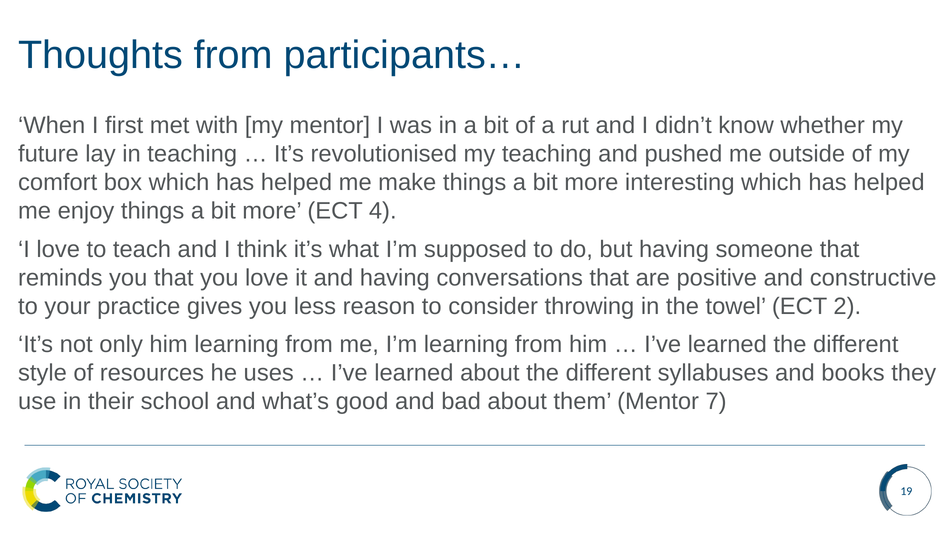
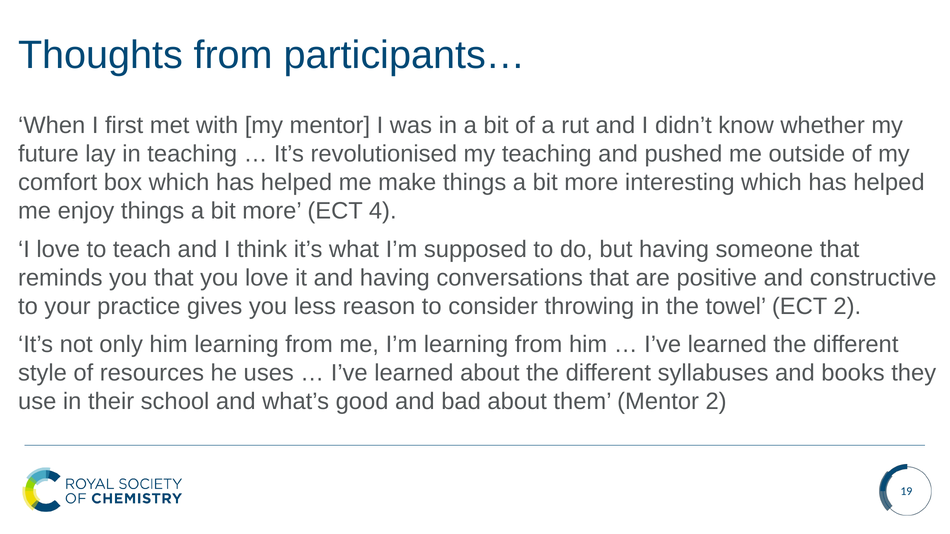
Mentor 7: 7 -> 2 (716, 402)
